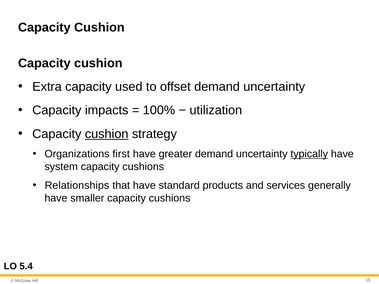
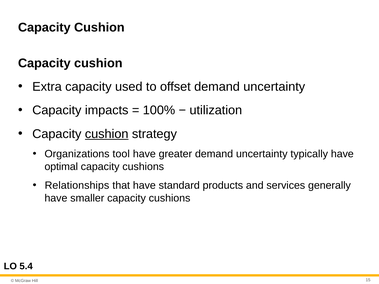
first: first -> tool (121, 154)
typically underline: present -> none (309, 154)
system: system -> optimal (61, 167)
